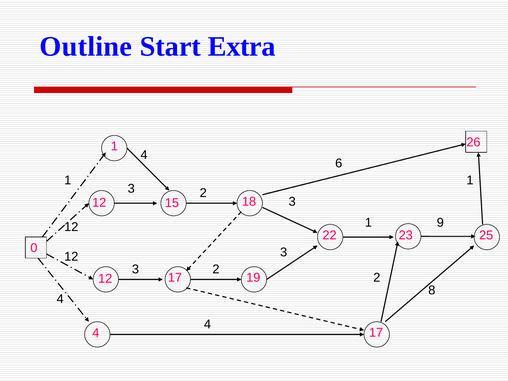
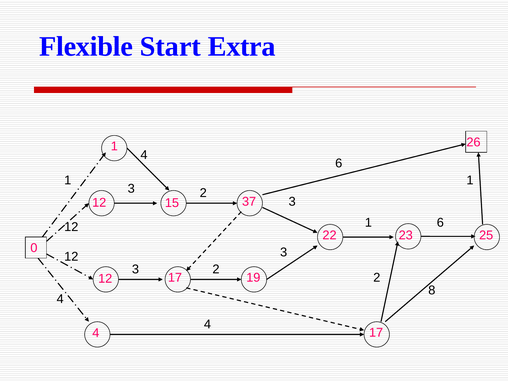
Outline: Outline -> Flexible (86, 46)
18: 18 -> 37 (249, 201)
1 9: 9 -> 6 (440, 223)
